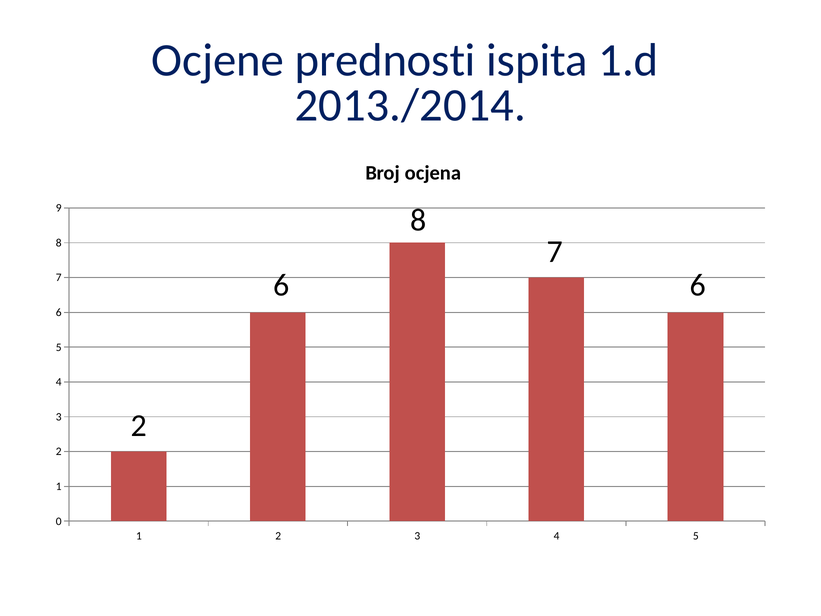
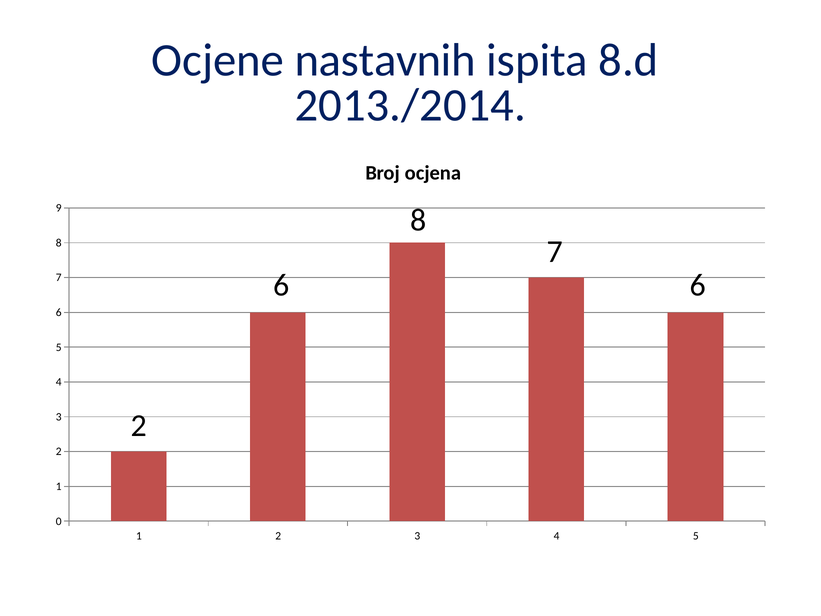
prednosti: prednosti -> nastavnih (385, 61)
1.d: 1.d -> 8.d (628, 61)
